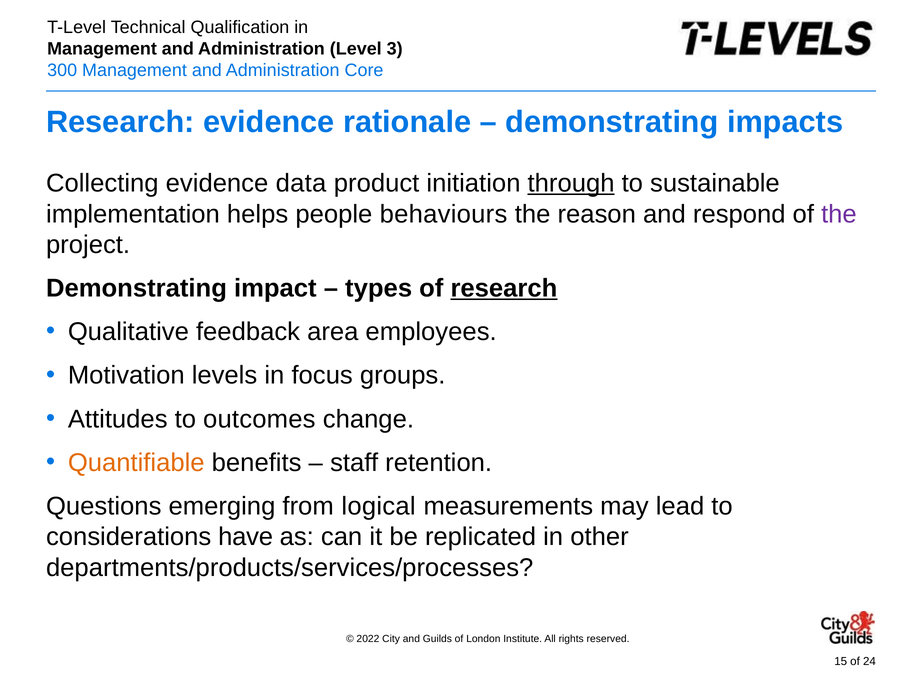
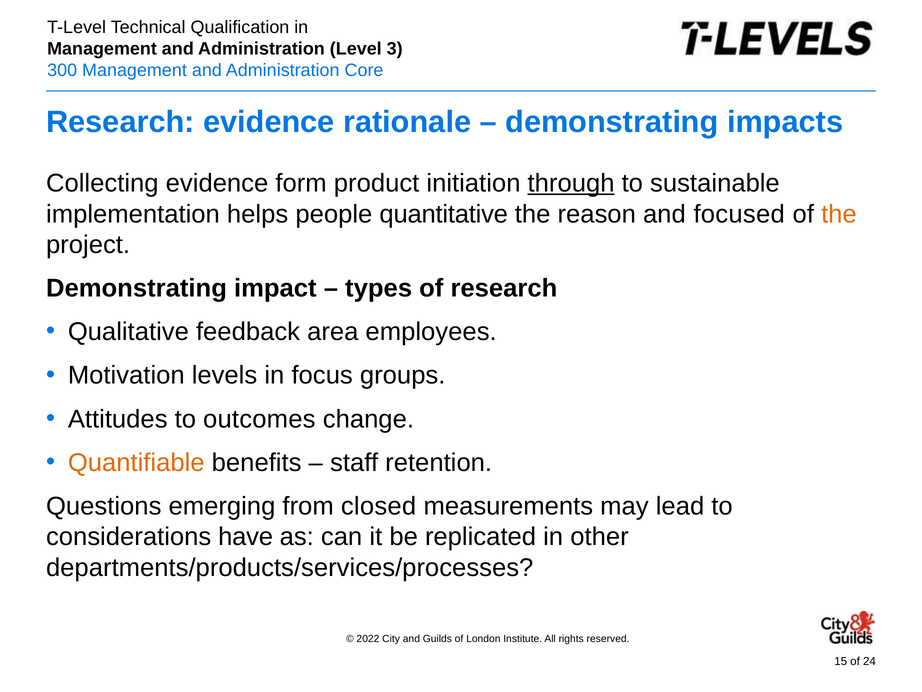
data: data -> form (301, 183)
behaviours: behaviours -> quantitative (444, 214)
respond: respond -> focused (739, 214)
the colour: purple -> orange (839, 214)
research underline: present -> none (504, 288)
logical: logical -> closed (379, 506)
